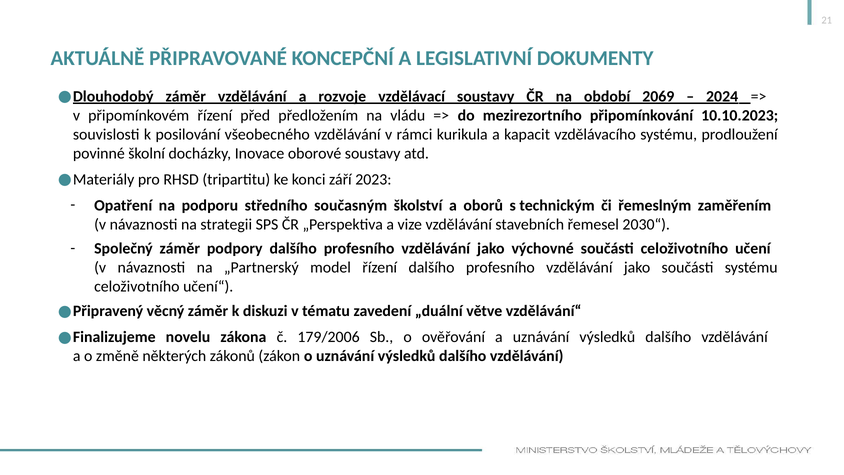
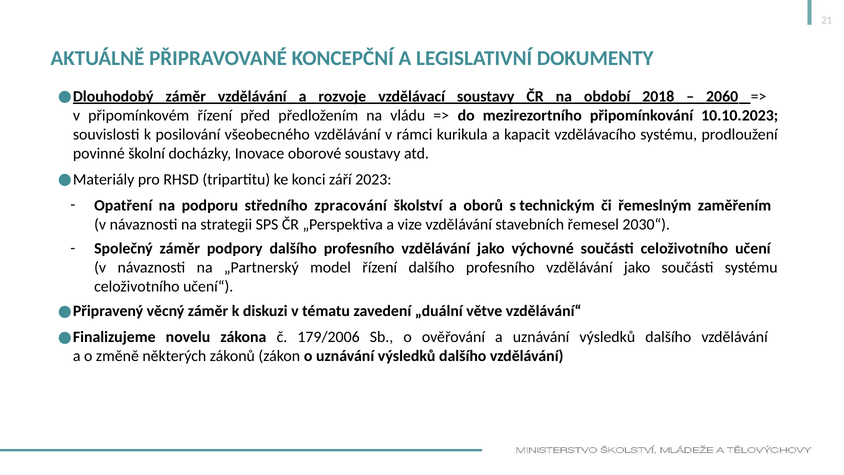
2069: 2069 -> 2018 (658, 96)
2024: 2024 -> 2060 (722, 96)
současným: současným -> zpracování (351, 205)
